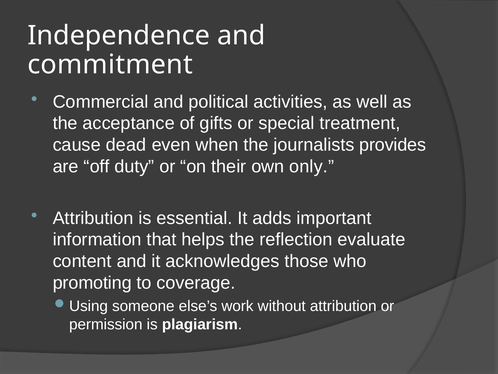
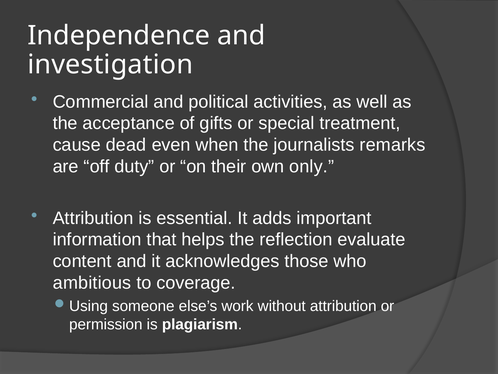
commitment: commitment -> investigation (110, 65)
provides: provides -> remarks (393, 145)
promoting: promoting -> ambitious (92, 282)
